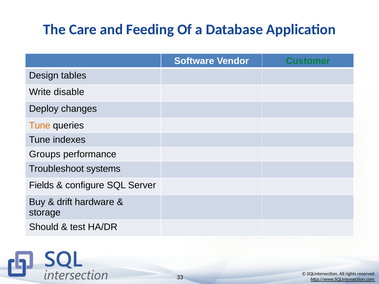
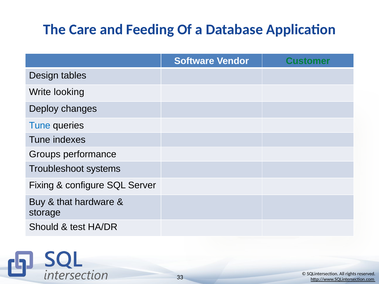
disable: disable -> looking (69, 92)
Tune colour: orange -> blue (40, 126)
Fields: Fields -> Fixing (41, 185)
drift: drift -> that (65, 202)
